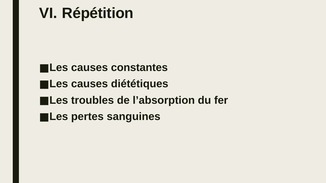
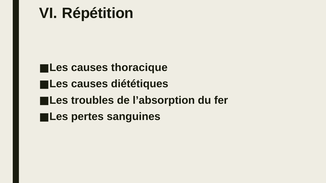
constantes: constantes -> thoracique (139, 68)
